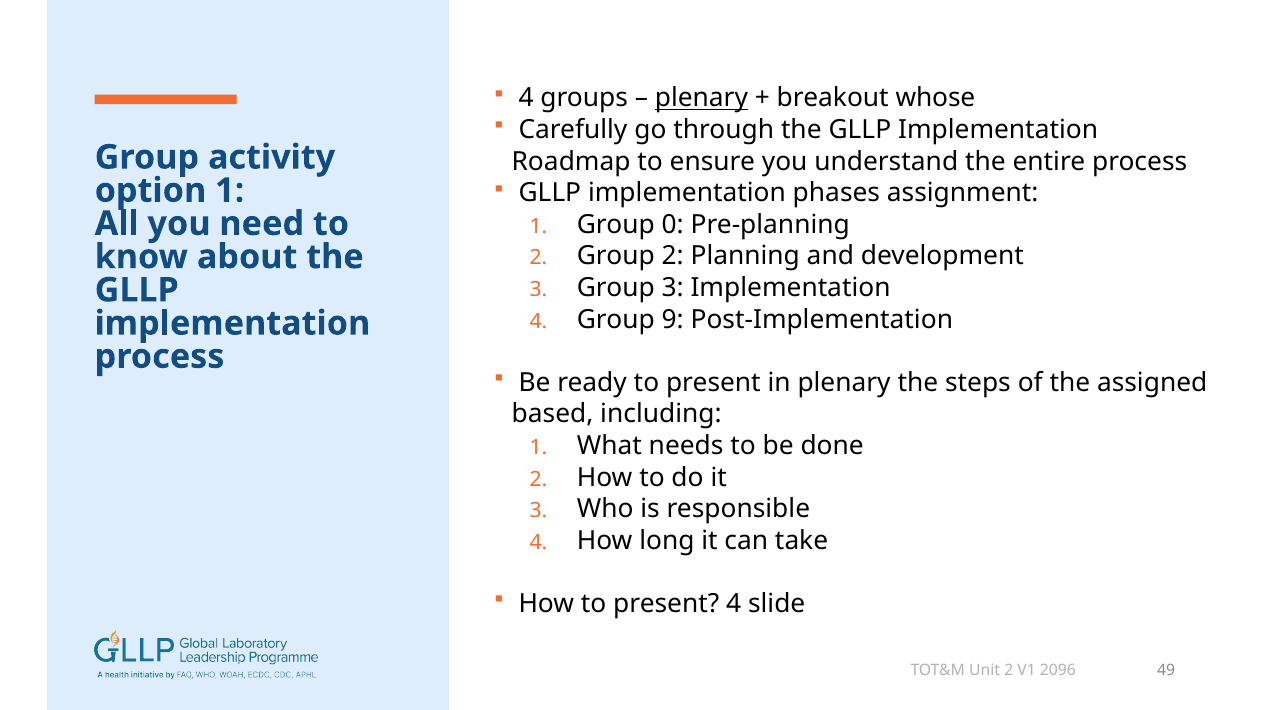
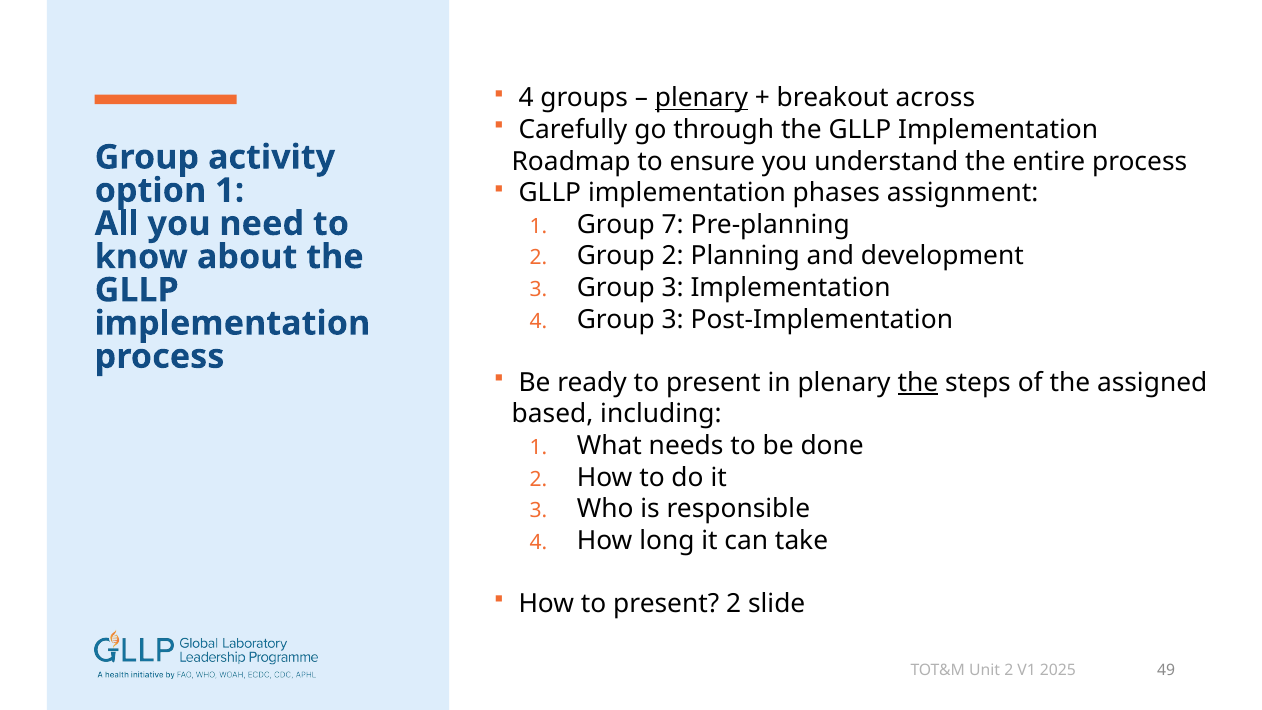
whose: whose -> across (935, 98)
0: 0 -> 7 (673, 225)
4 Group 9: 9 -> 3 (673, 319)
the underline: none -> present (918, 383)
present 4: 4 -> 2 (734, 604)
2096: 2096 -> 2025 (1058, 670)
